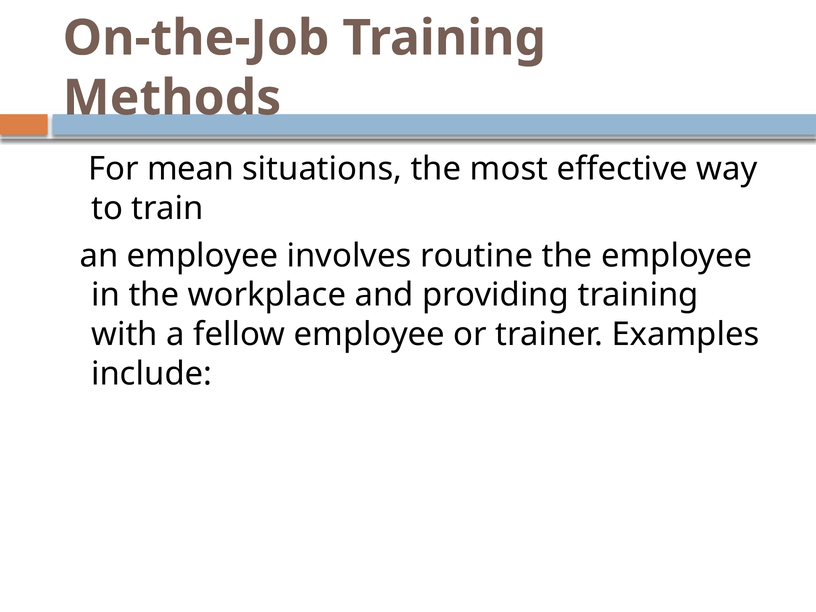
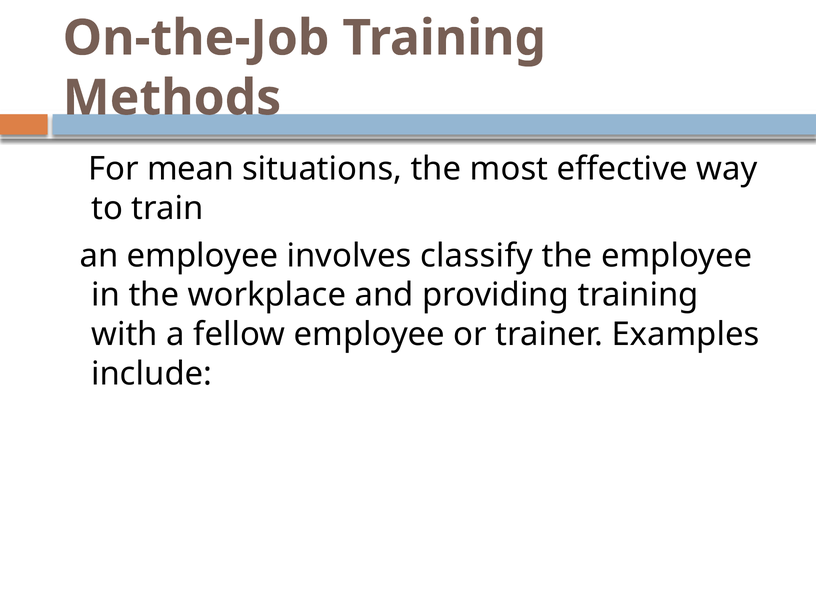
routine: routine -> classify (476, 256)
